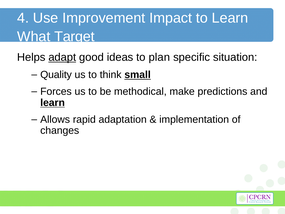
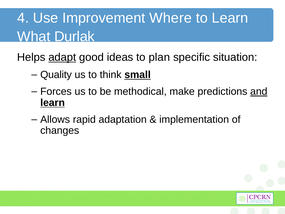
Impact: Impact -> Where (171, 18)
Target: Target -> Durlak (74, 37)
and underline: none -> present (259, 91)
